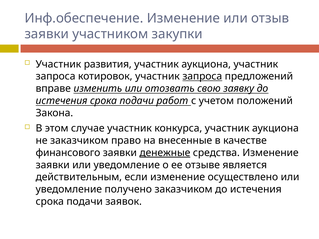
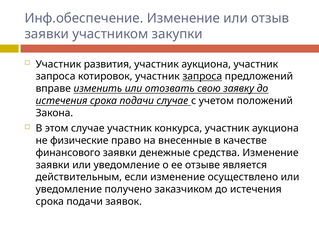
подачи работ: работ -> случае (172, 101)
не заказчиком: заказчиком -> физические (79, 141)
денежные underline: present -> none (165, 153)
